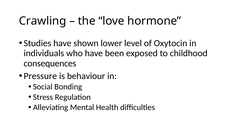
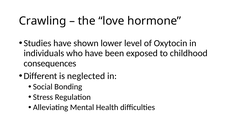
Pressure: Pressure -> Different (40, 76)
behaviour: behaviour -> neglected (86, 76)
